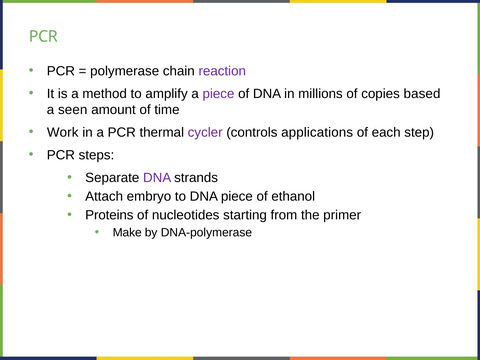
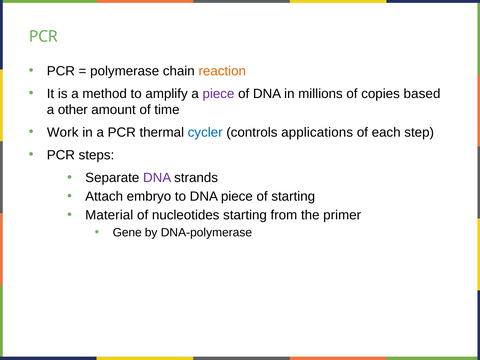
reaction colour: purple -> orange (222, 71)
seen: seen -> other (73, 110)
cycler colour: purple -> blue (205, 132)
of ethanol: ethanol -> starting (293, 196)
Proteins: Proteins -> Material (109, 215)
Make: Make -> Gene (127, 233)
